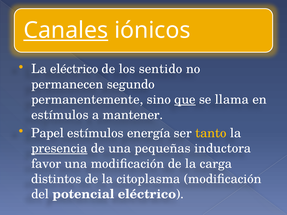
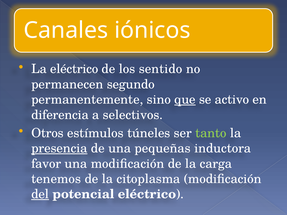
Canales underline: present -> none (66, 30)
llama: llama -> activo (232, 100)
estímulos: estímulos -> diferencia (60, 115)
mantener: mantener -> selectivos (133, 115)
Papel: Papel -> Otros (47, 133)
energía: energía -> túneles (149, 133)
tanto colour: yellow -> light green (211, 133)
distintos: distintos -> tenemos (56, 179)
del underline: none -> present (40, 194)
